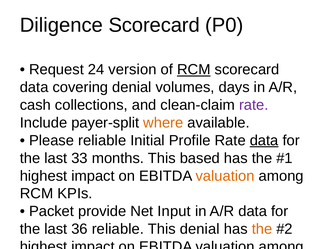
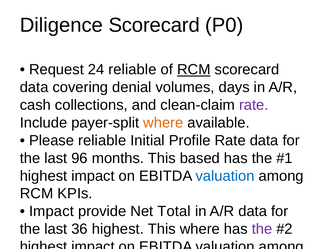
24 version: version -> reliable (132, 69)
data underline: present -> none (264, 140)
33: 33 -> 96 (79, 158)
valuation colour: orange -> blue (225, 175)
Packet: Packet -> Impact (51, 211)
Input: Input -> Total (174, 211)
36 reliable: reliable -> highest (118, 228)
This denial: denial -> where (200, 228)
the colour: orange -> purple (262, 228)
